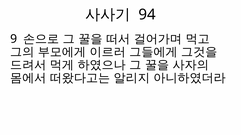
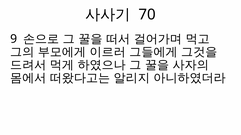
94: 94 -> 70 (147, 15)
